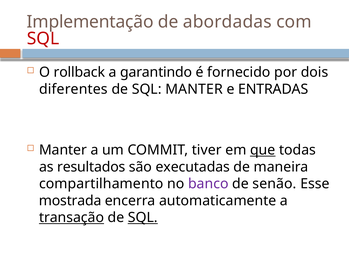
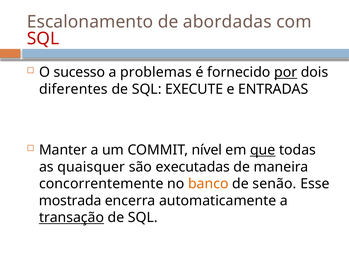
Implementação: Implementação -> Escalonamento (90, 22)
rollback: rollback -> sucesso (79, 72)
garantindo: garantindo -> problemas (156, 72)
por underline: none -> present (286, 72)
SQL MANTER: MANTER -> EXECUTE (194, 89)
tiver: tiver -> nível (207, 150)
resultados: resultados -> quaisquer (91, 167)
compartilhamento: compartilhamento -> concorrentemente (101, 184)
banco colour: purple -> orange (208, 184)
SQL underline: present -> none (143, 217)
